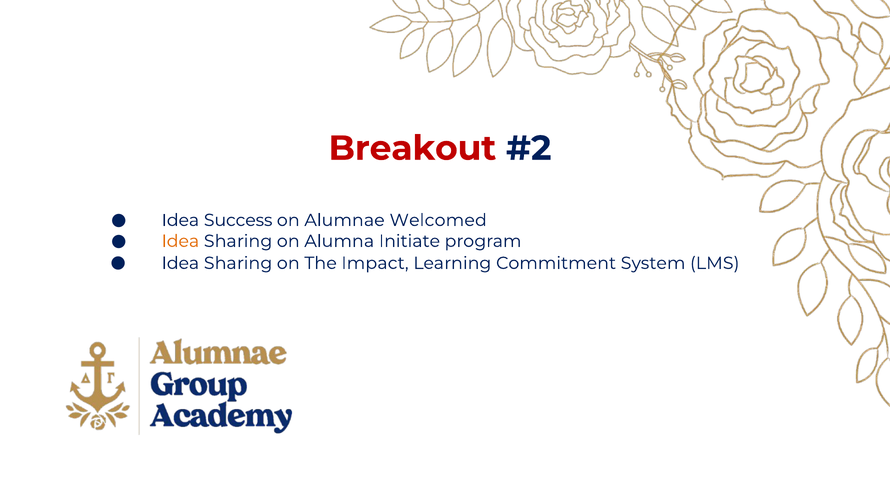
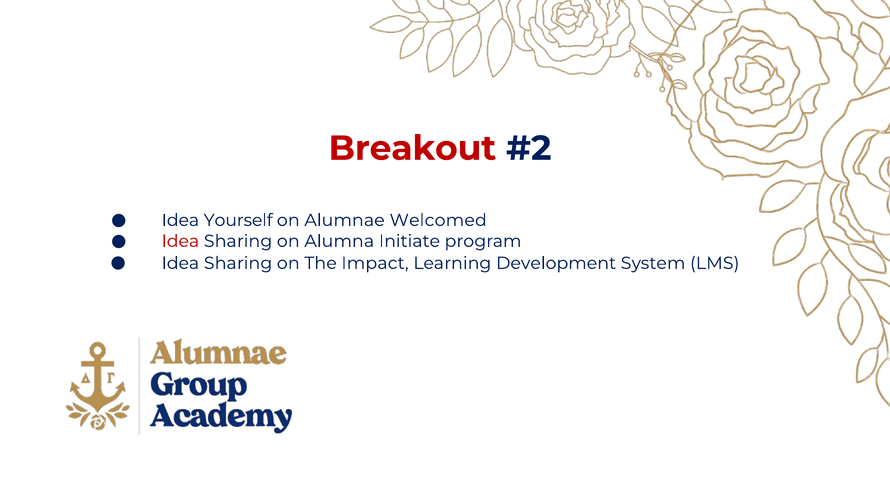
Success: Success -> Yourself (238, 220)
Idea colour: orange -> red (180, 241)
Commitment: Commitment -> Development (556, 263)
